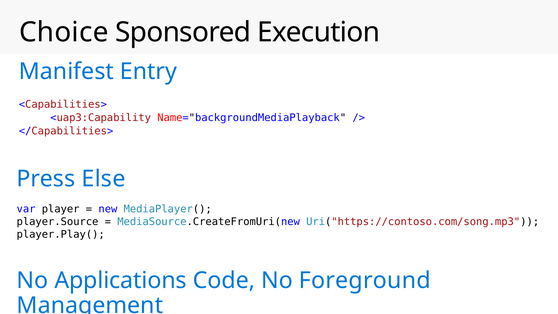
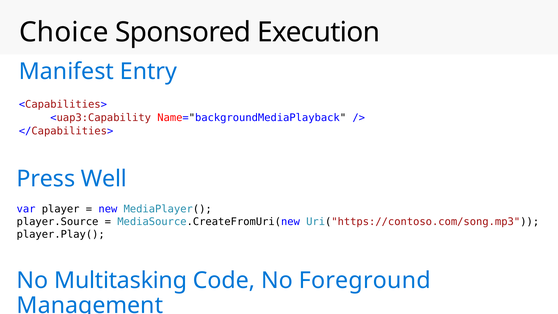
Else: Else -> Well (104, 179)
Applications: Applications -> Multitasking (121, 280)
